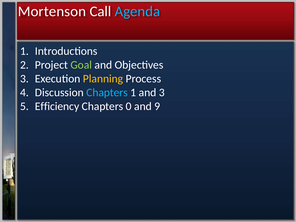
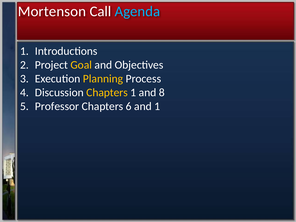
Goal colour: light green -> yellow (81, 65)
Chapters colour: light blue -> yellow (107, 93)
and 3: 3 -> 8 (162, 93)
Efficiency: Efficiency -> Professor (57, 106)
0: 0 -> 6 (129, 106)
and 9: 9 -> 1 (157, 106)
